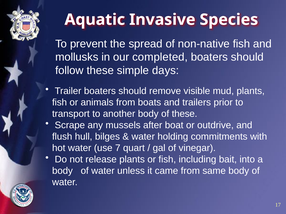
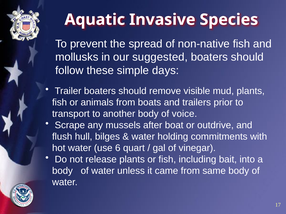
completed: completed -> suggested (160, 57)
of these: these -> voice (184, 114)
7: 7 -> 6 (118, 148)
